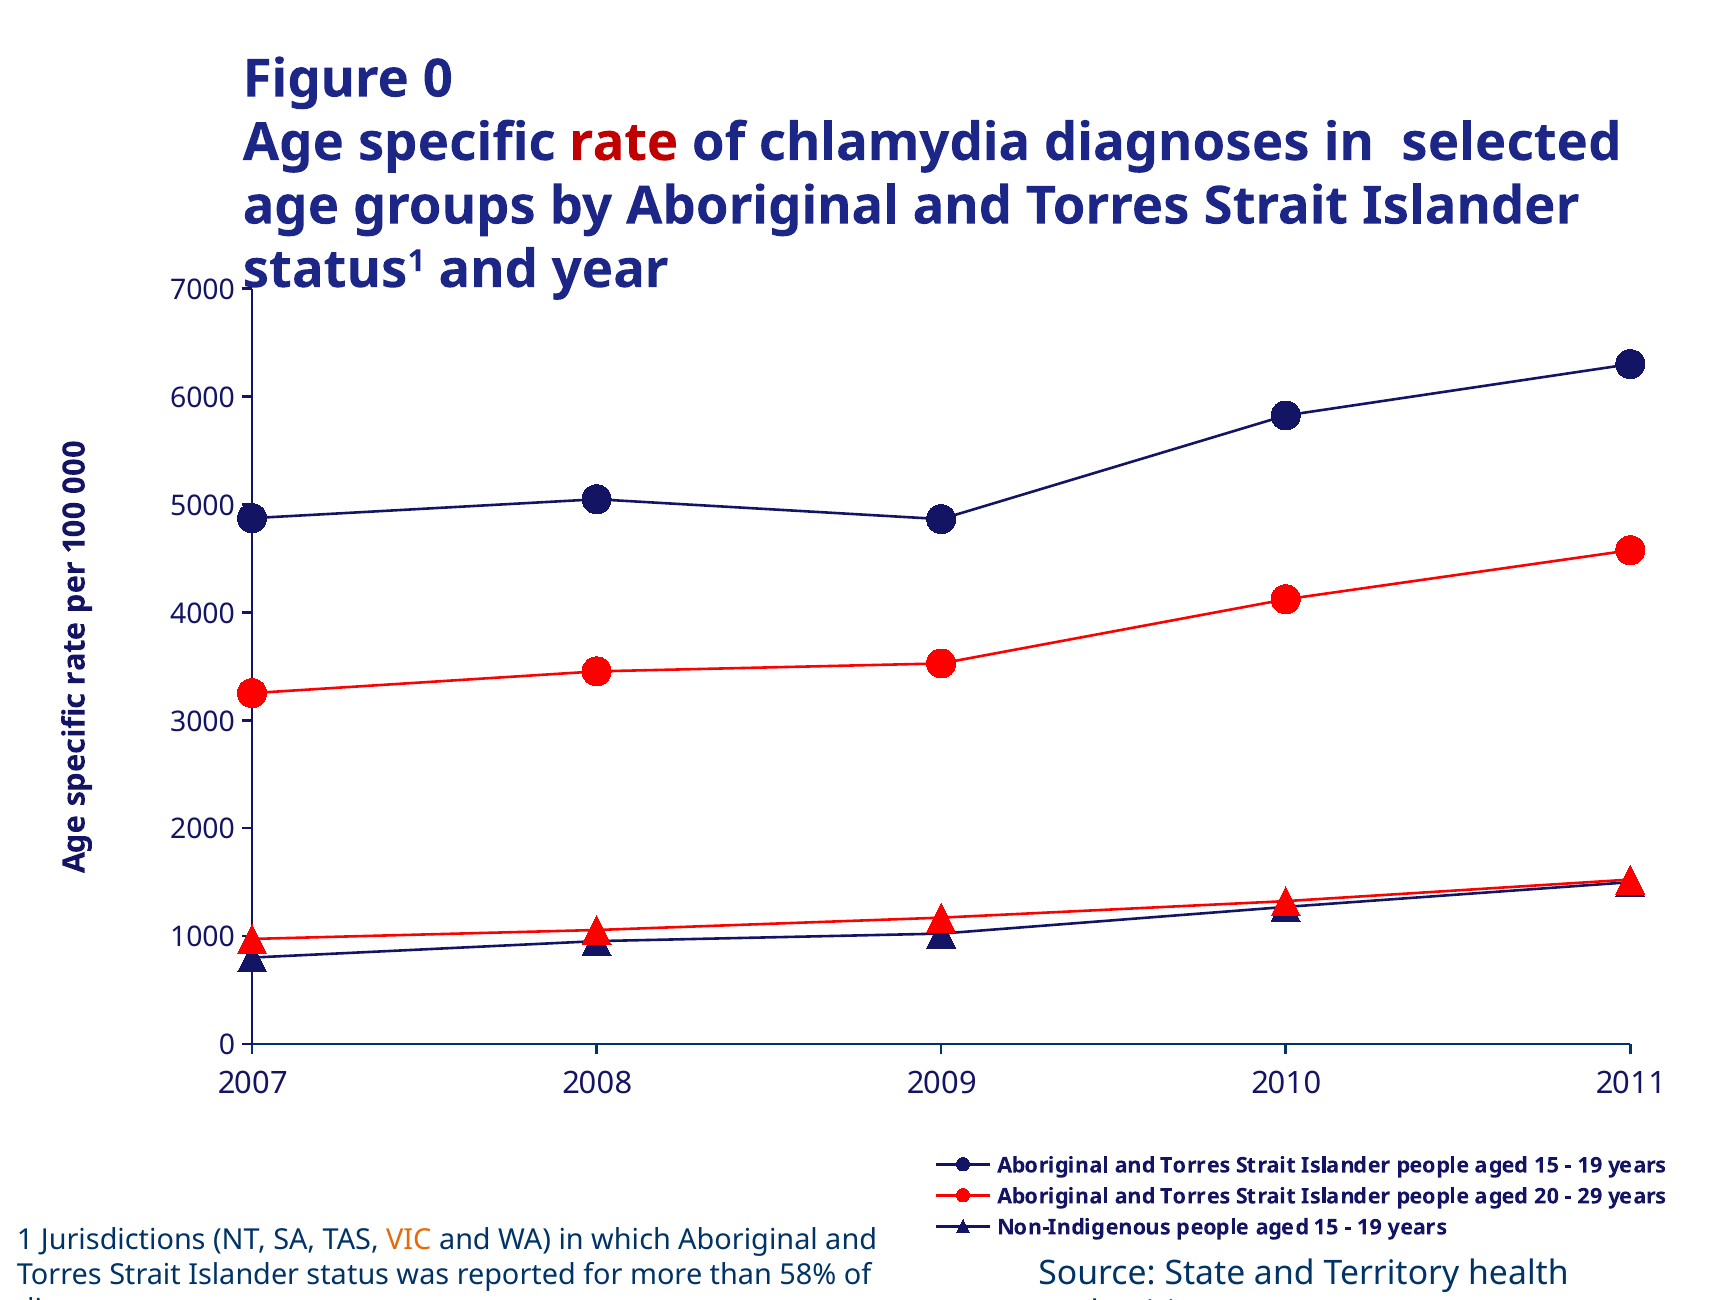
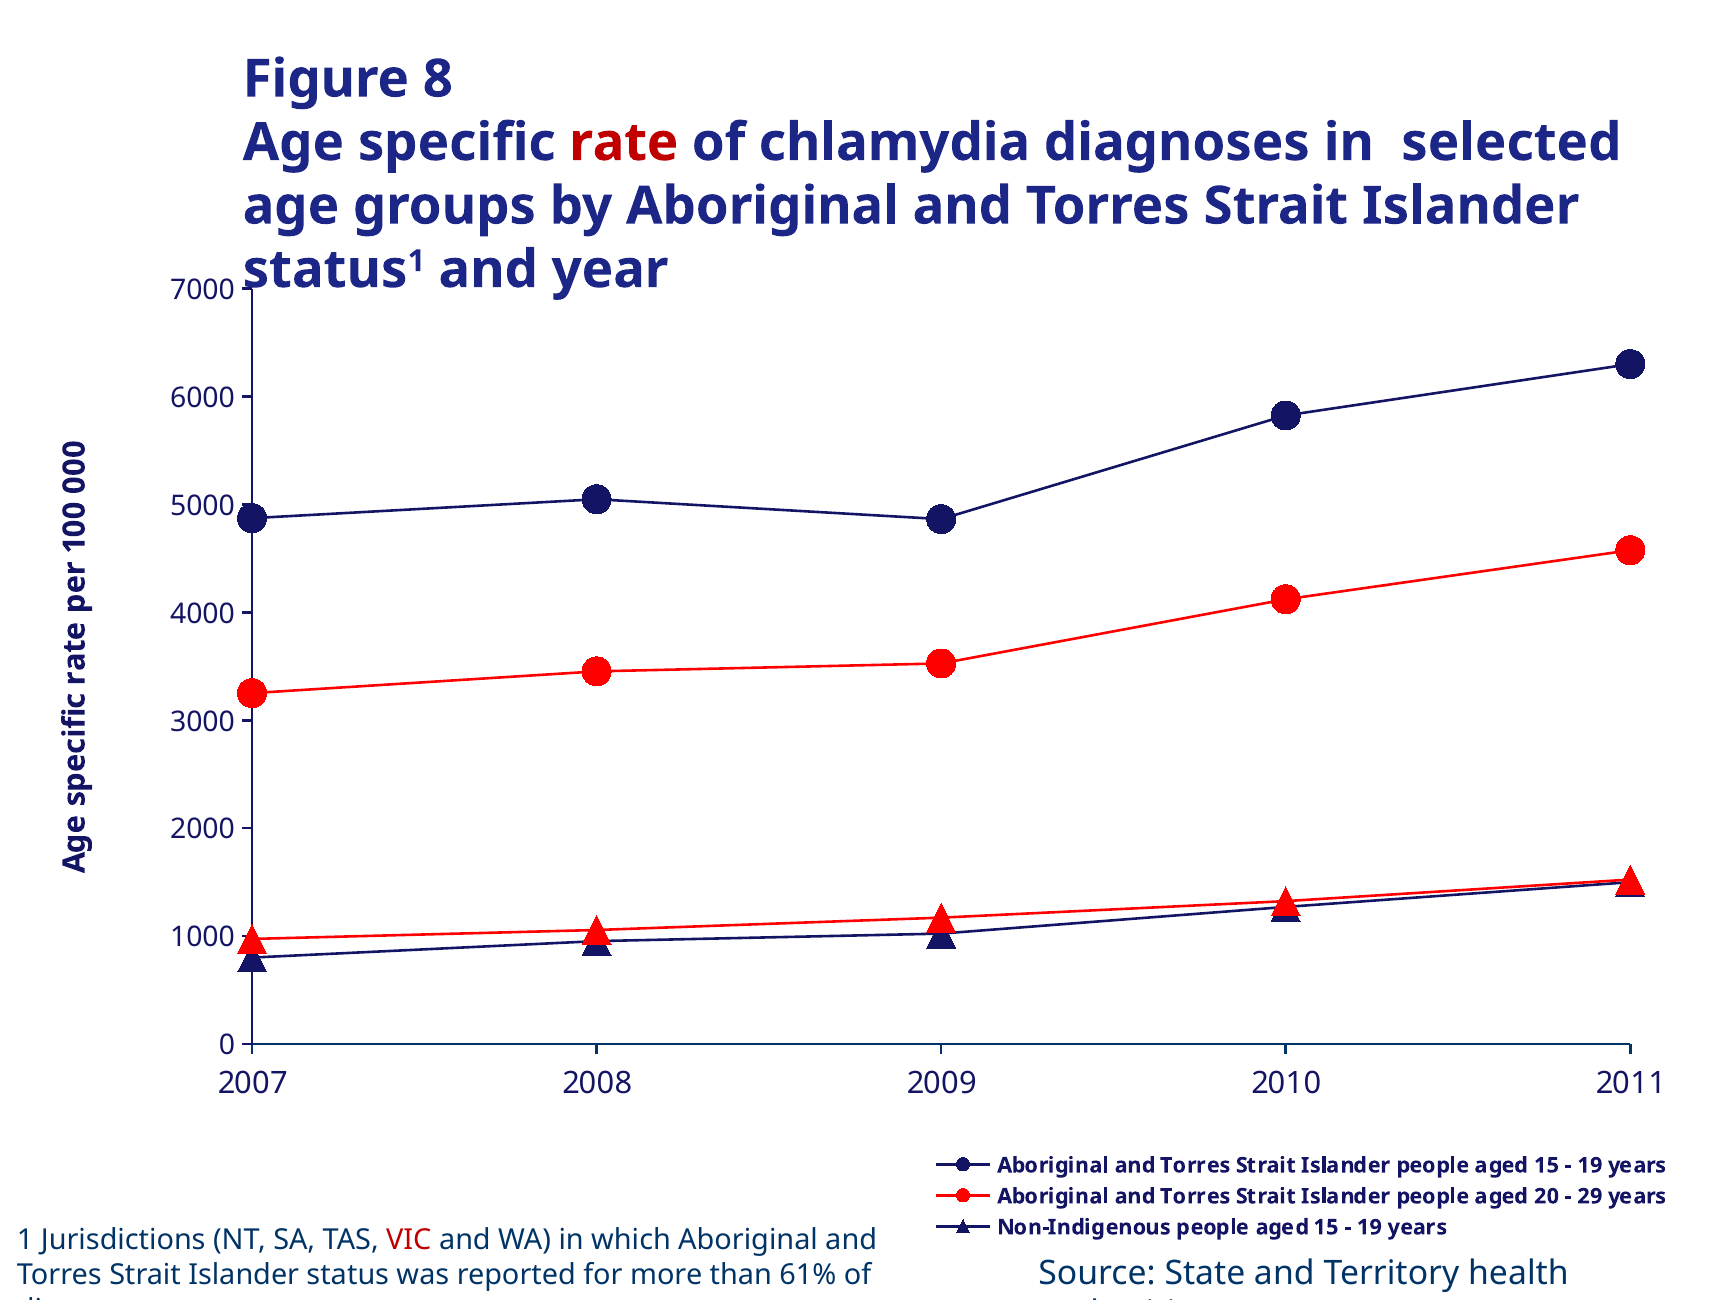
Figure 0: 0 -> 8 (438, 79)
VIC colour: orange -> red (409, 1240)
58%: 58% -> 61% (808, 1275)
